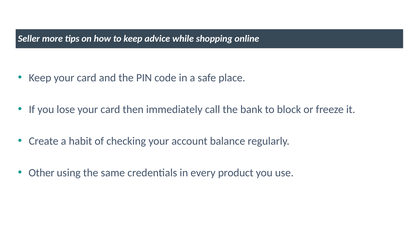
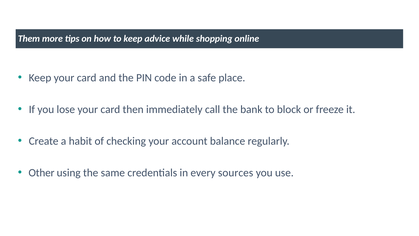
Seller: Seller -> Them (29, 39)
product: product -> sources (236, 173)
